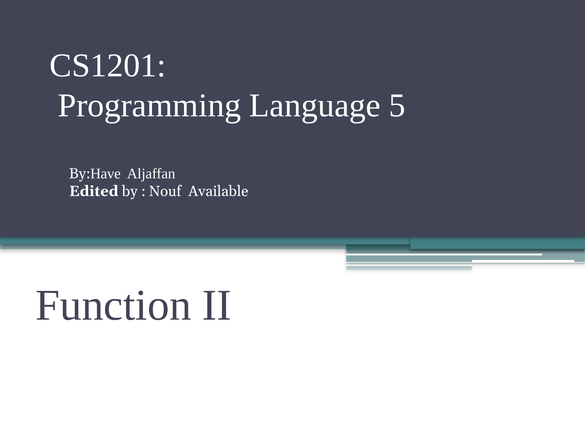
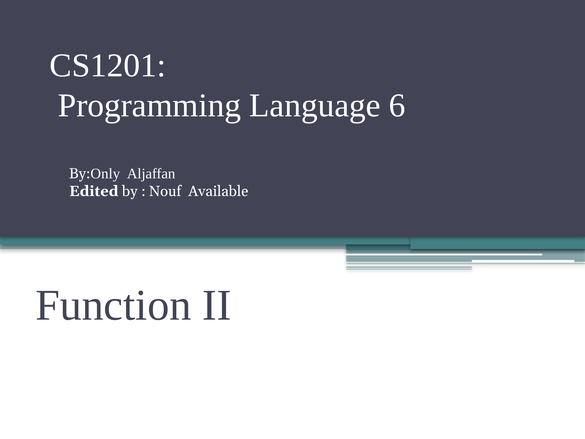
5: 5 -> 6 (397, 106)
Have: Have -> Only (105, 174)
